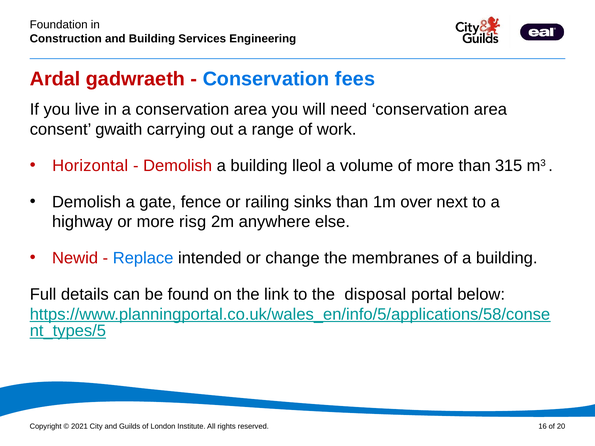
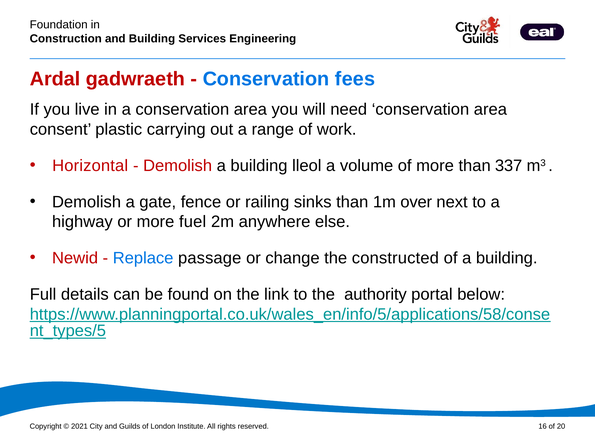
gwaith: gwaith -> plastic (119, 129)
315: 315 -> 337 (509, 166)
risg: risg -> fuel (193, 222)
intended: intended -> passage (210, 258)
membranes: membranes -> constructed (395, 258)
disposal: disposal -> authority (375, 295)
